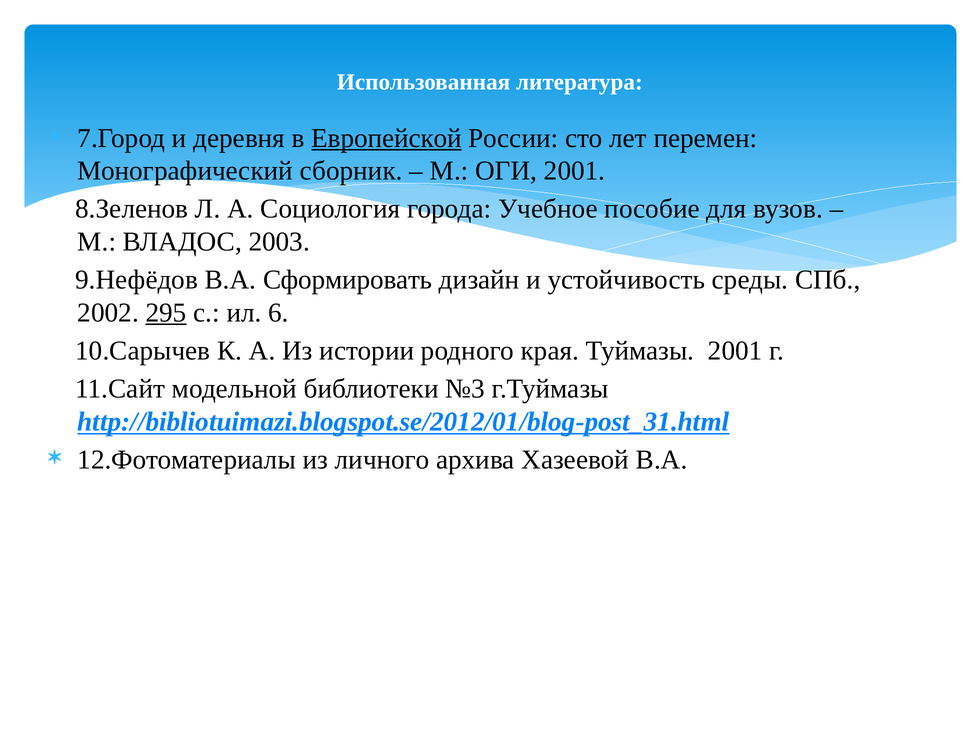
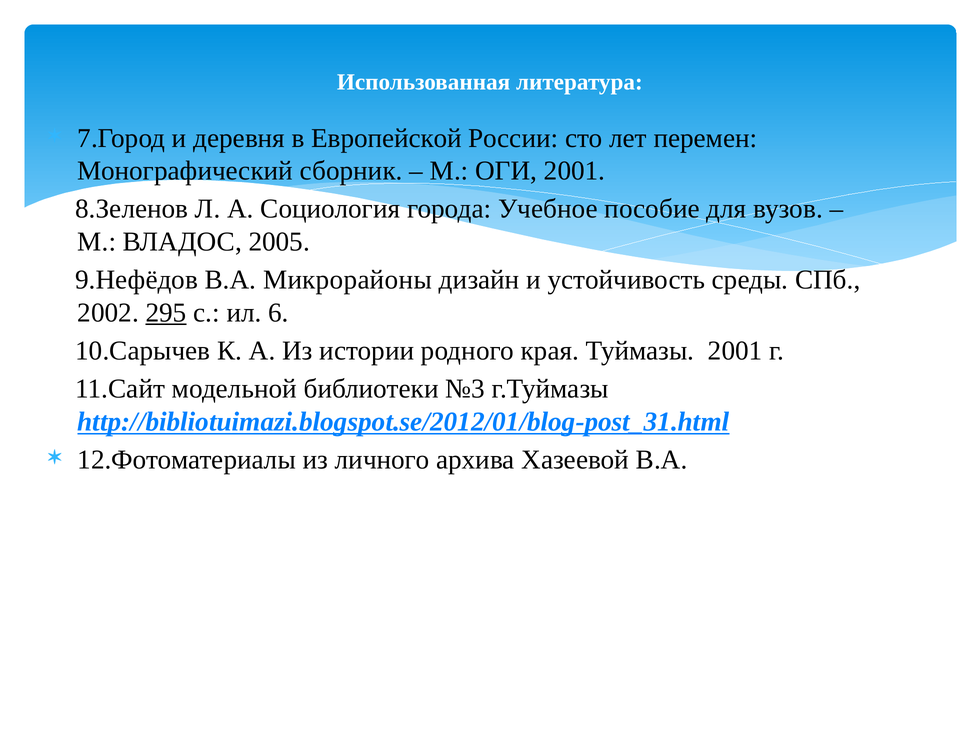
Европейской underline: present -> none (387, 138)
2003: 2003 -> 2005 (279, 242)
Сформировать: Сформировать -> Микрорайоны (347, 280)
